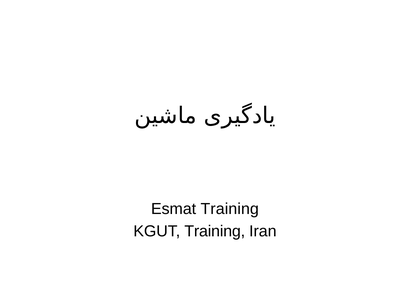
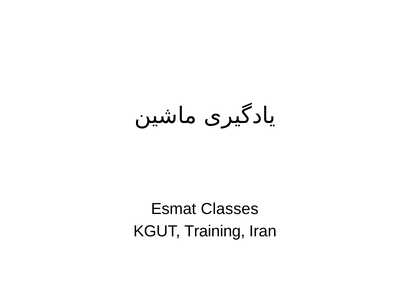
Esmat Training: Training -> Classes (230, 209)
